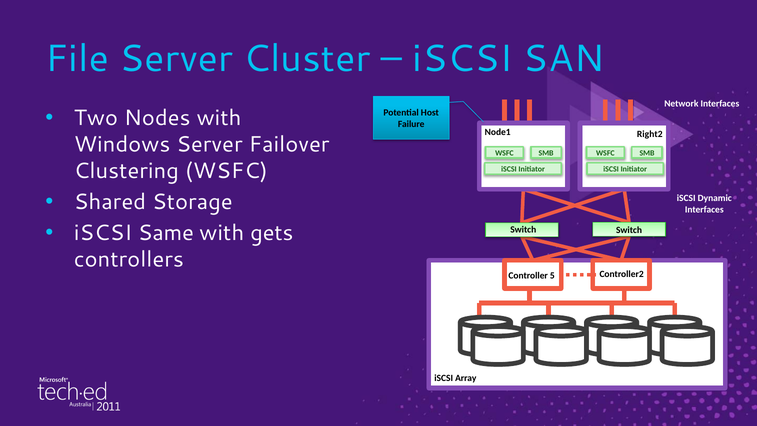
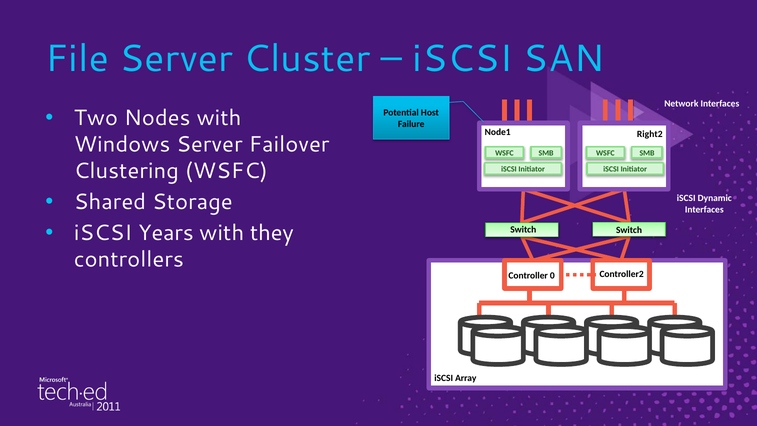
Same: Same -> Years (166, 233)
gets: gets -> they (272, 233)
5: 5 -> 0 (552, 275)
